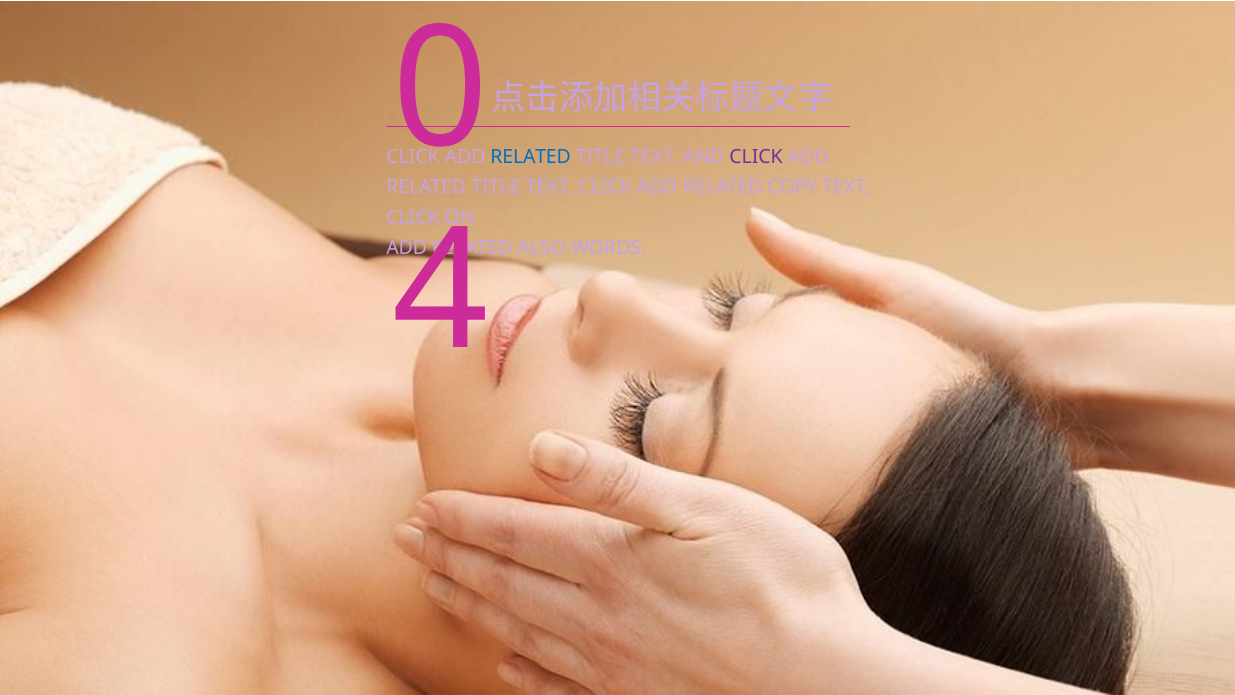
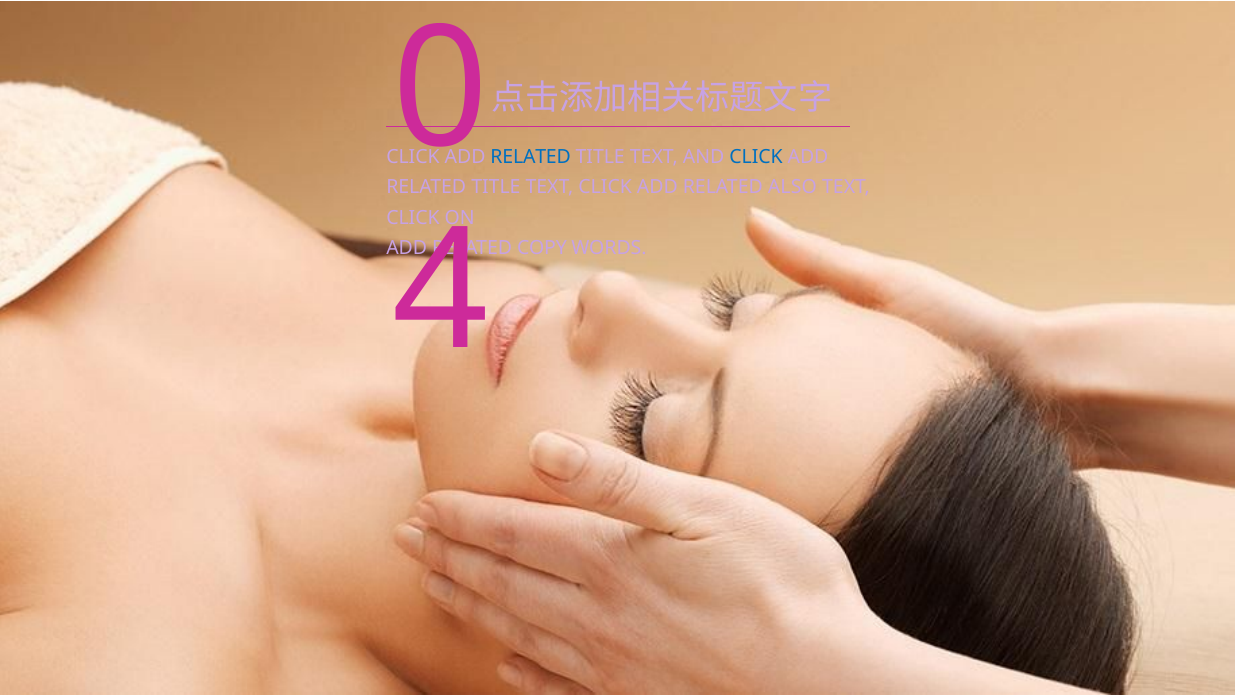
CLICK colour: purple -> blue (756, 157)
COPY: COPY -> ALSO (792, 187)
ALSO: ALSO -> COPY (542, 248)
